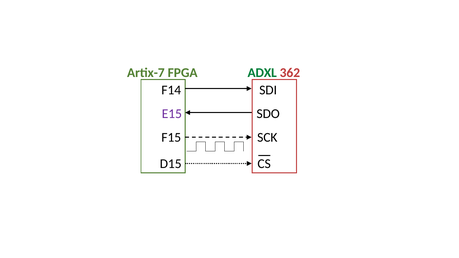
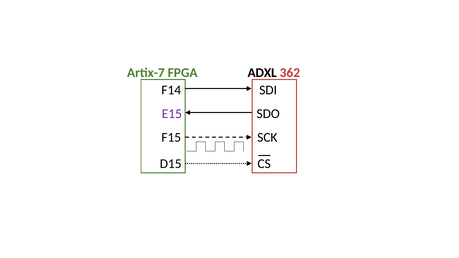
ADXL colour: green -> black (262, 73)
